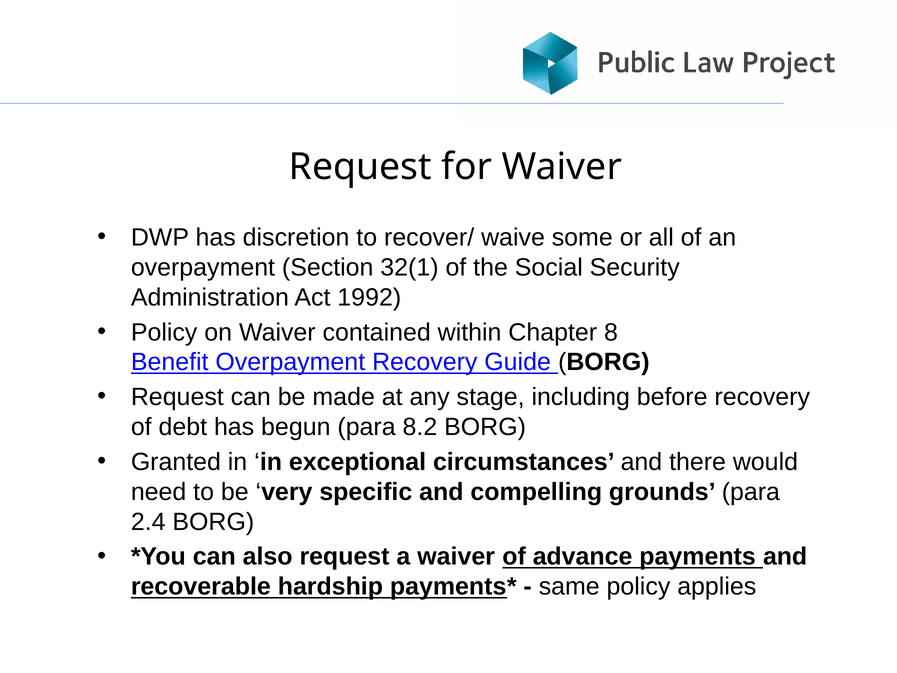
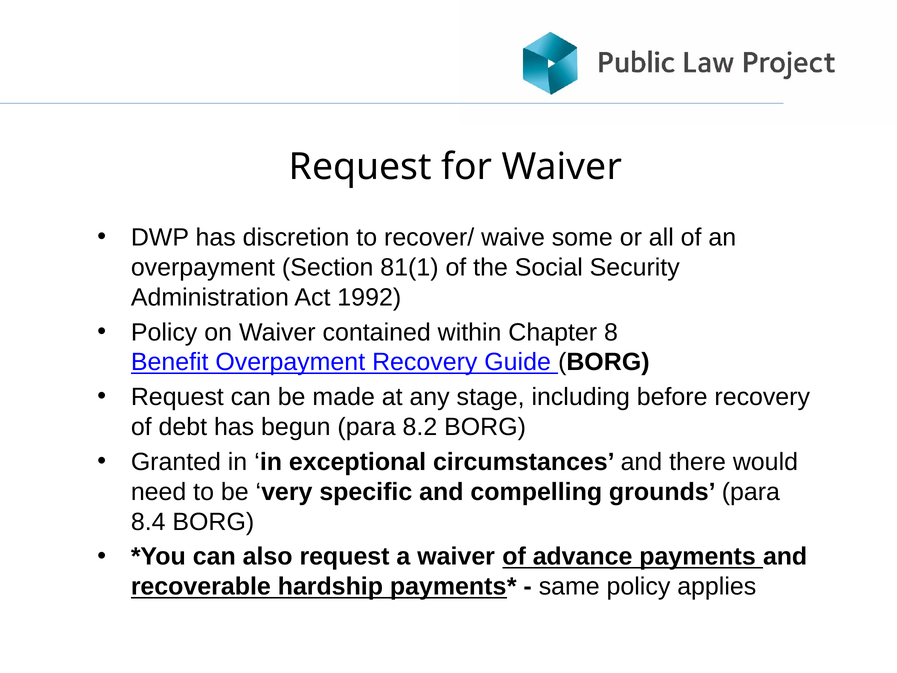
32(1: 32(1 -> 81(1 (409, 267)
2.4: 2.4 -> 8.4 (148, 522)
